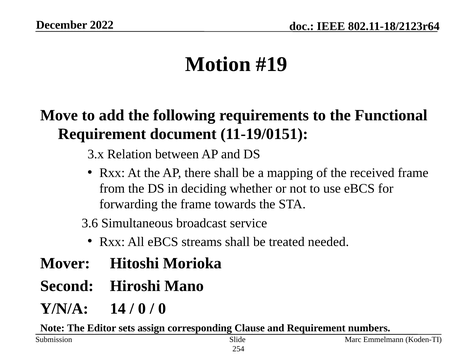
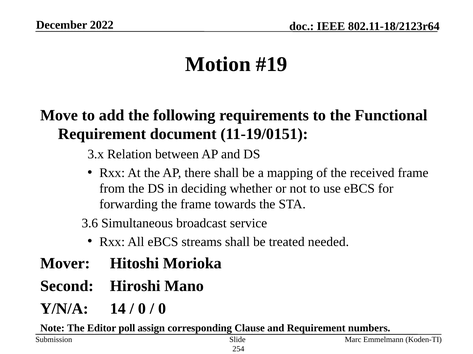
sets: sets -> poll (127, 329)
